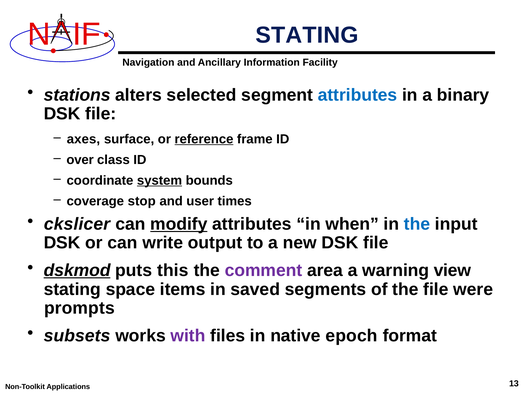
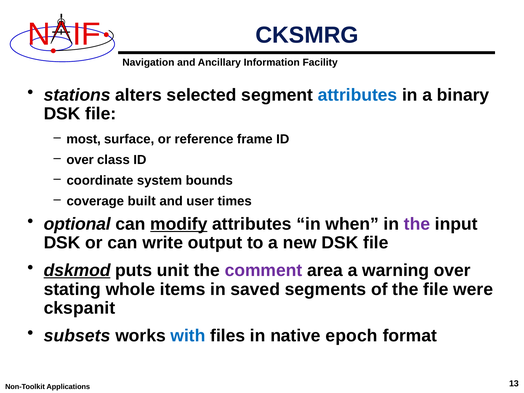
STATING: STATING -> CKSMRG (307, 35)
axes: axes -> most (84, 139)
reference underline: present -> none (204, 139)
system underline: present -> none (160, 180)
stop: stop -> built (142, 201)
ckslicer: ckslicer -> optional (77, 224)
the colour: blue -> purple (417, 224)
this: this -> unit (173, 271)
warning view: view -> over (452, 271)
space: space -> whole (130, 289)
prompts: prompts -> ckspanit (79, 308)
with colour: purple -> blue (188, 336)
